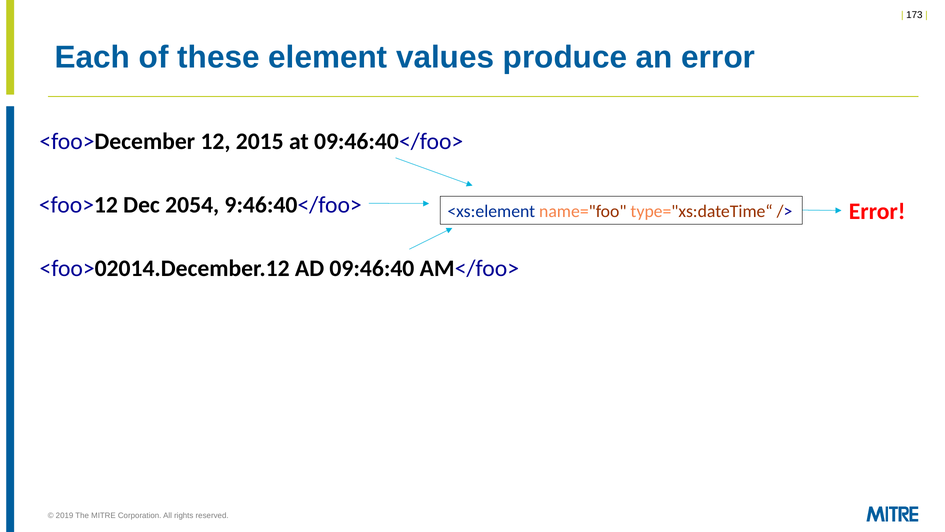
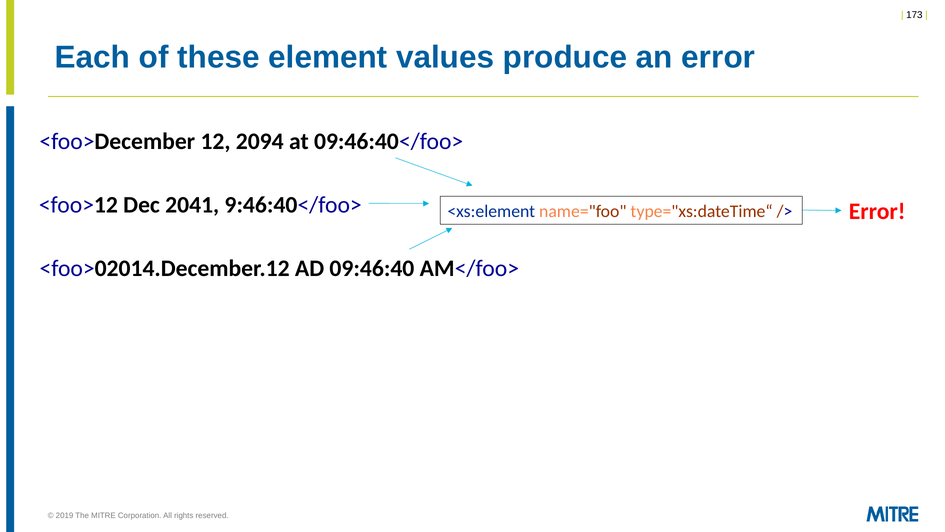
2015: 2015 -> 2094 (260, 141)
2054: 2054 -> 2041 (192, 205)
